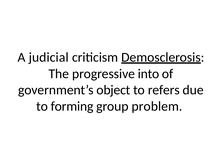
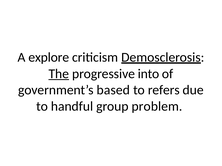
judicial: judicial -> explore (49, 57)
The underline: none -> present (59, 74)
object: object -> based (113, 90)
forming: forming -> handful (72, 107)
